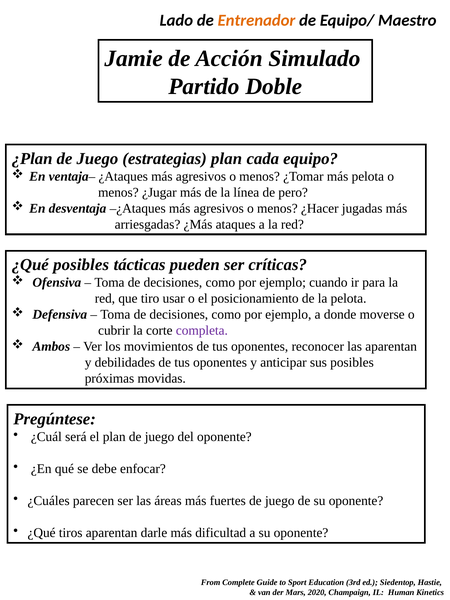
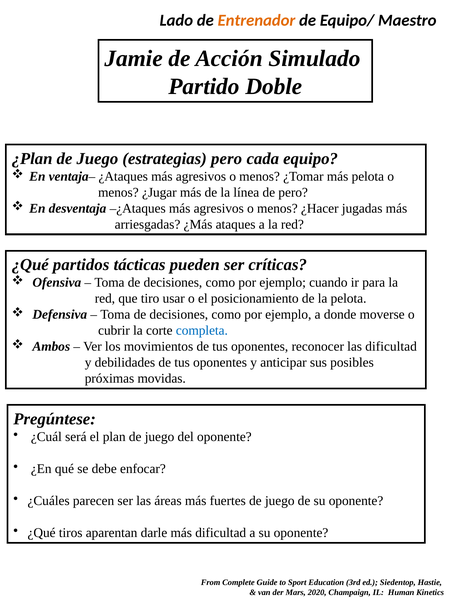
estrategias plan: plan -> pero (227, 159)
¿Qué posibles: posibles -> partidos (81, 265)
completa colour: purple -> blue (202, 331)
las aparentan: aparentan -> dificultad (391, 347)
